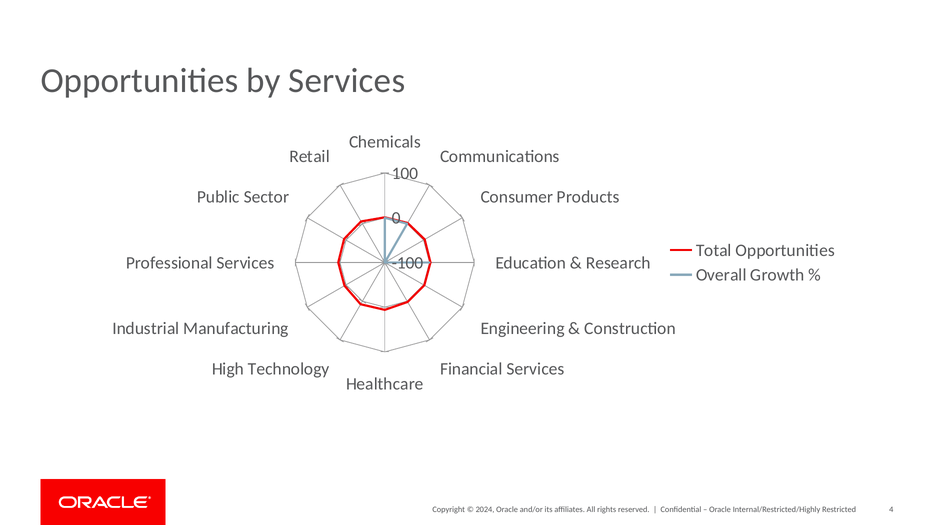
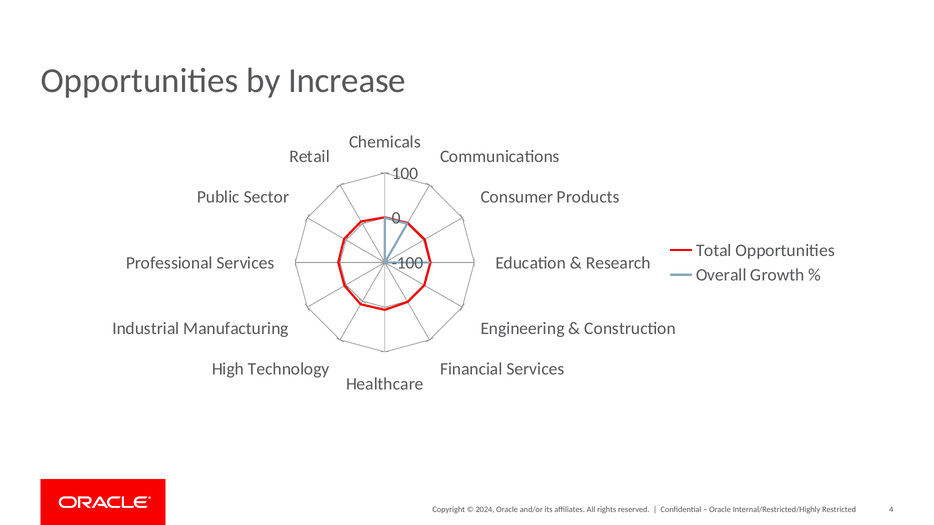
by Services: Services -> Increase (347, 81)
